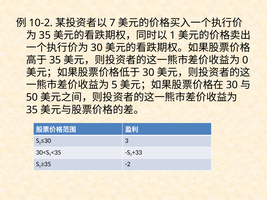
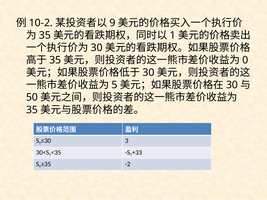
7: 7 -> 9 (113, 23)
